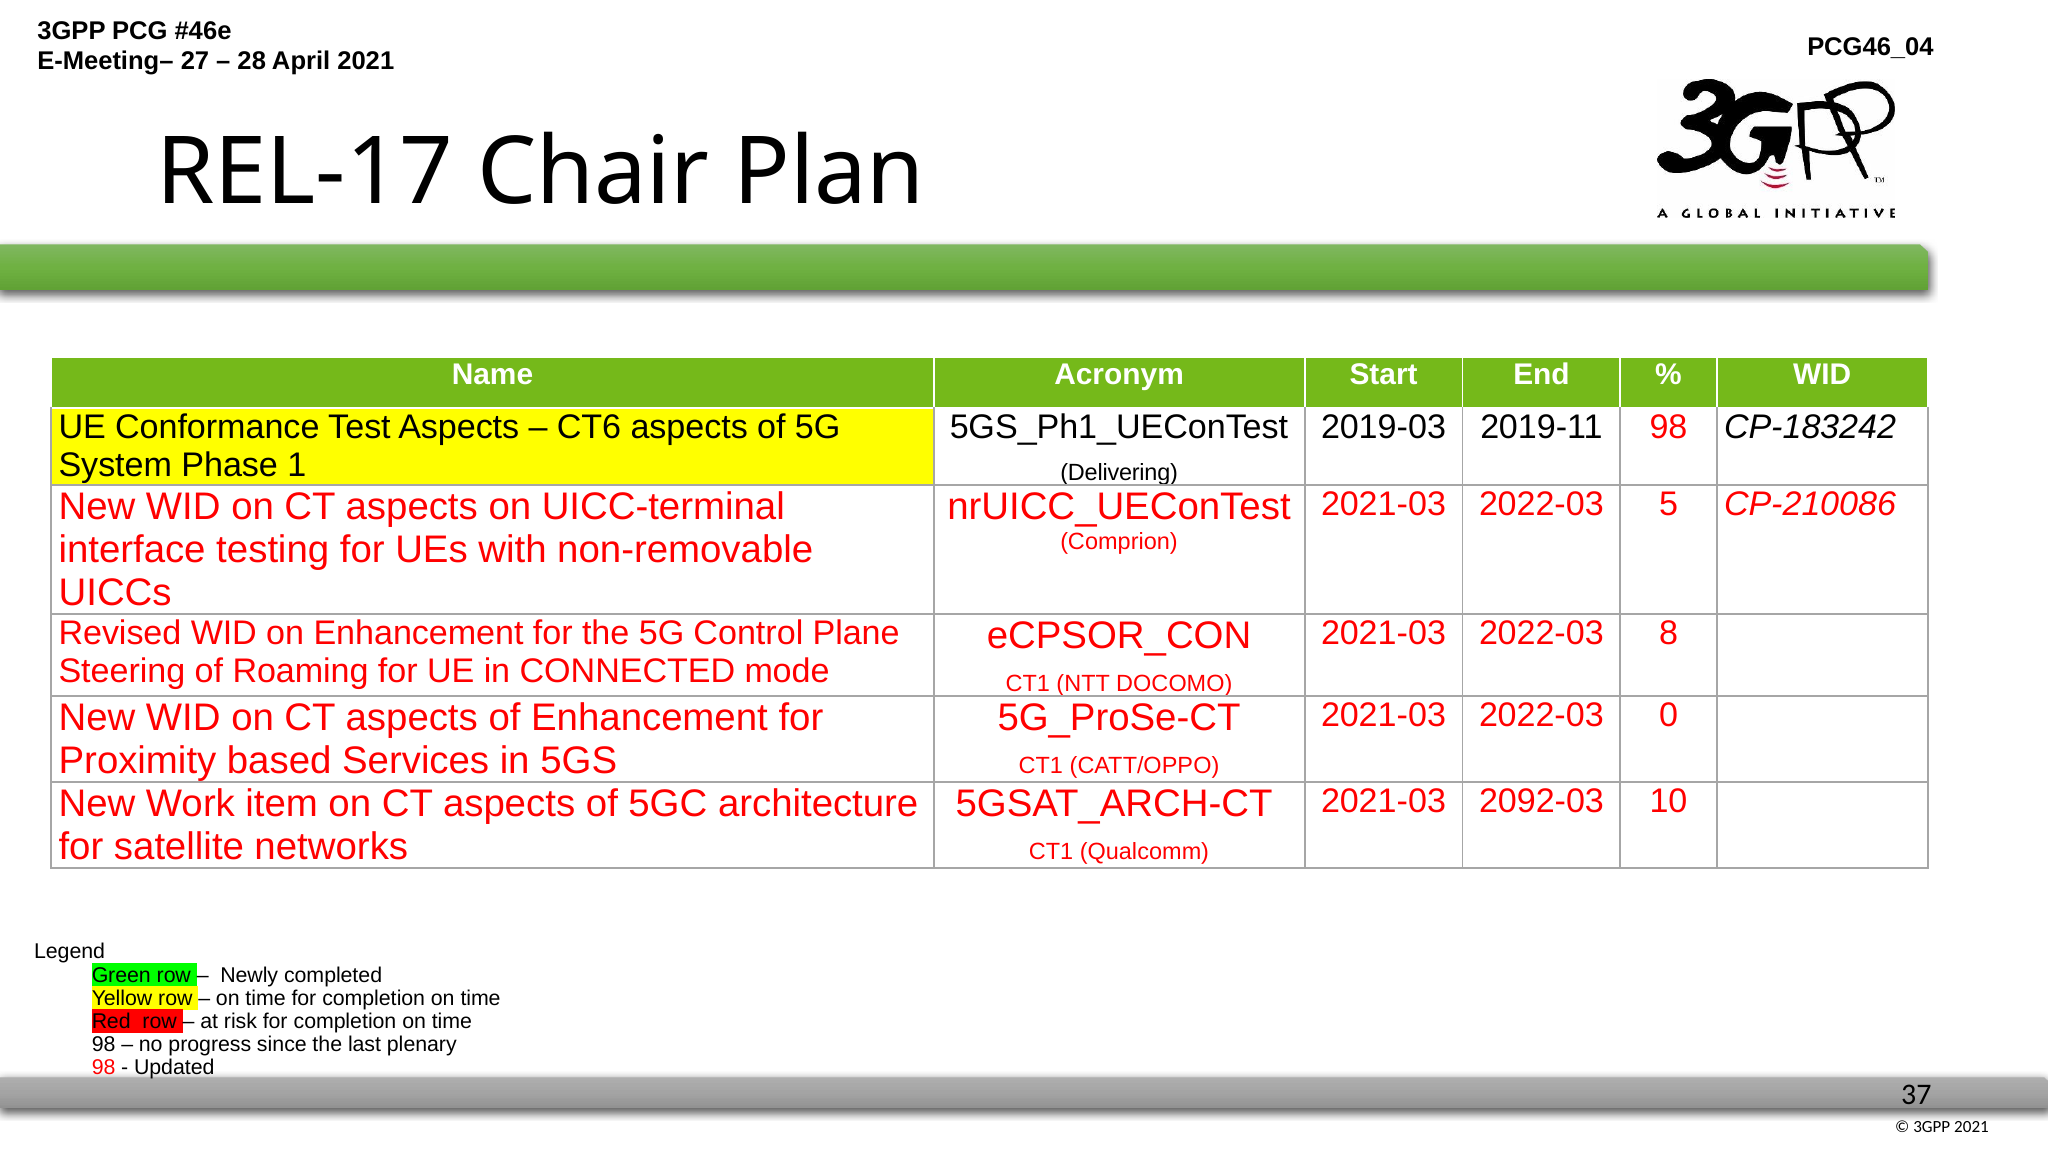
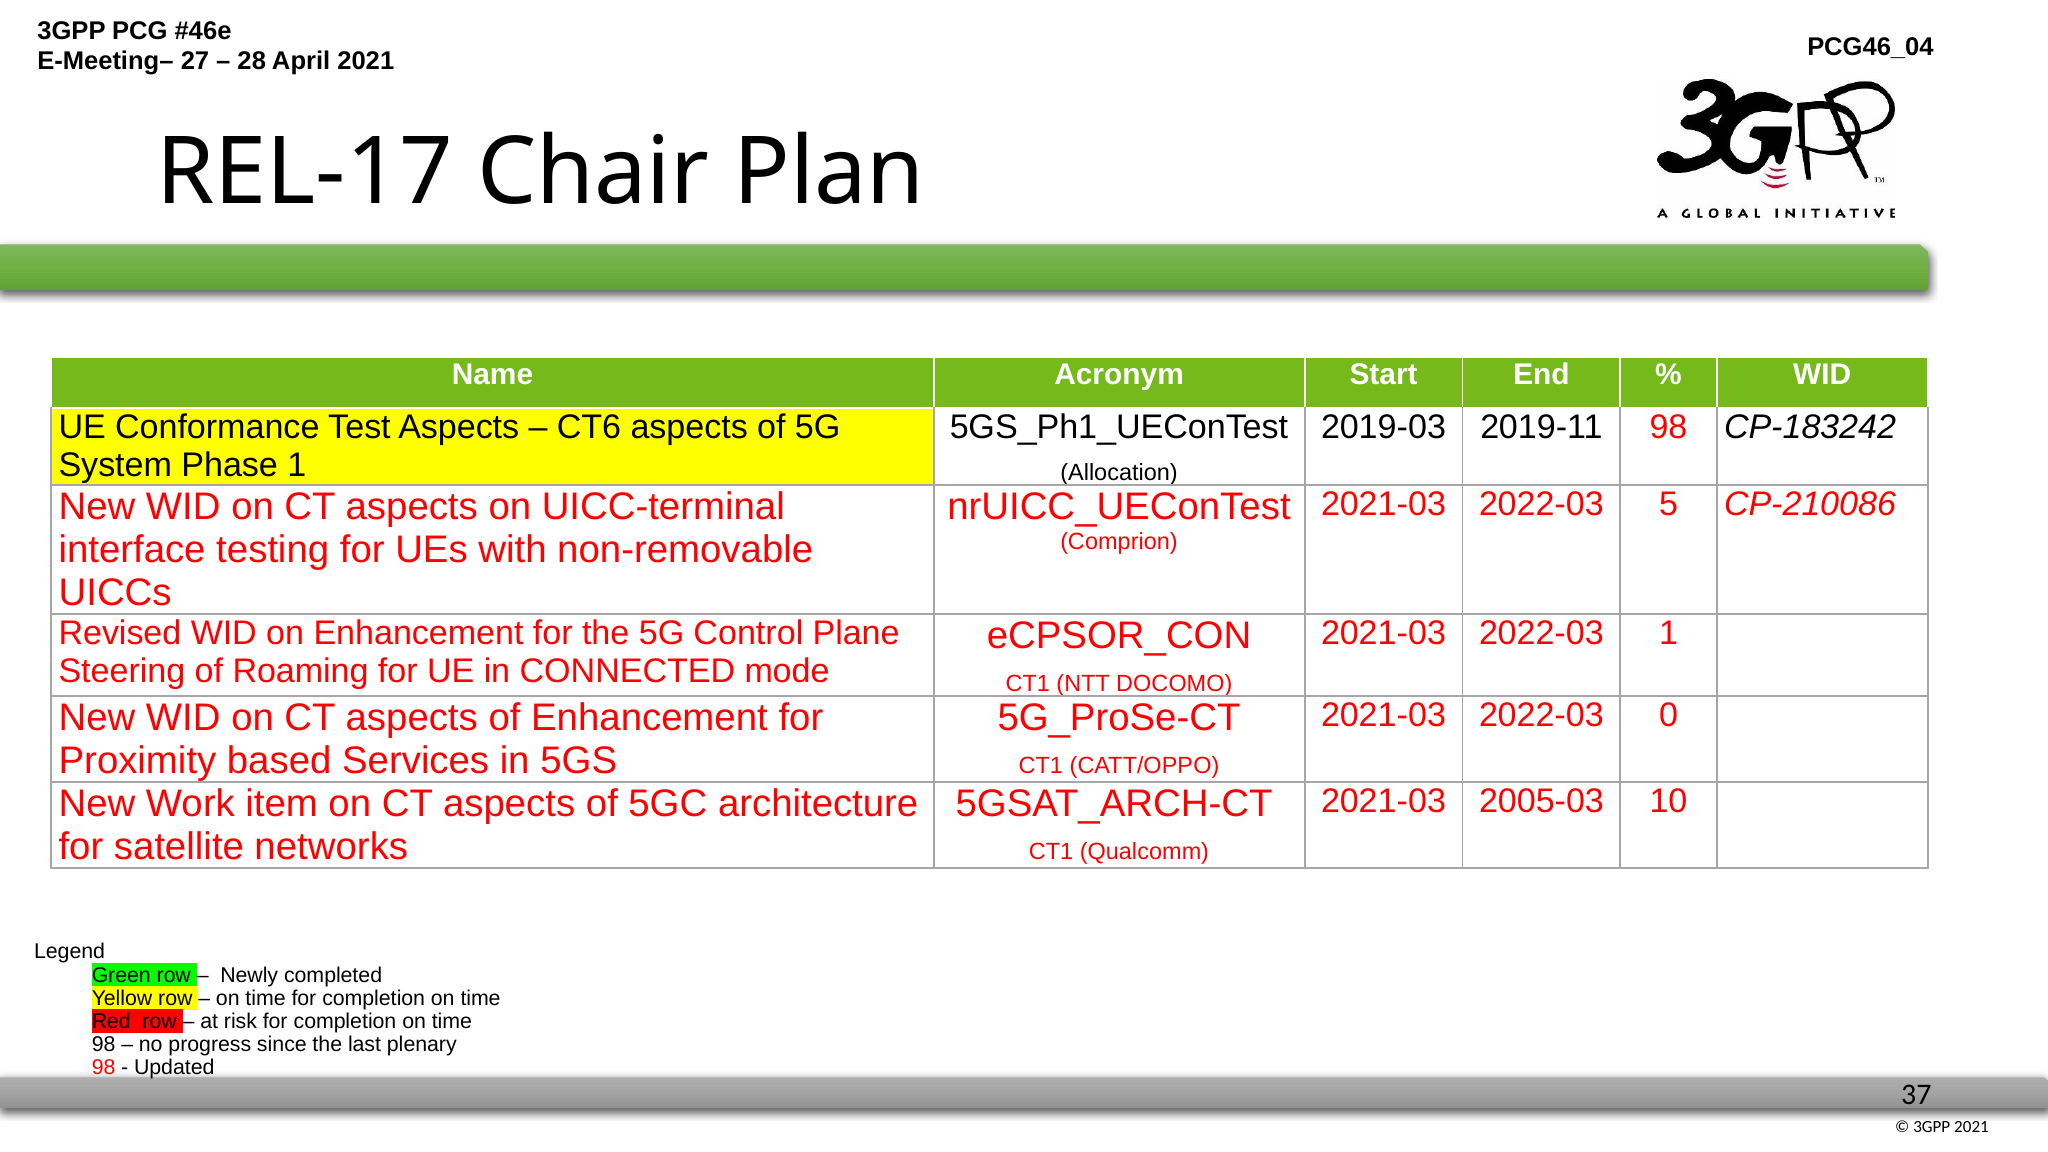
Delivering: Delivering -> Allocation (1119, 472)
2022-03 8: 8 -> 1 (1669, 634)
2092-03: 2092-03 -> 2005-03 (1541, 802)
